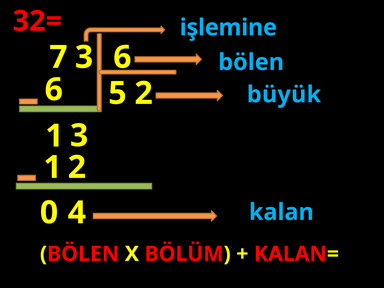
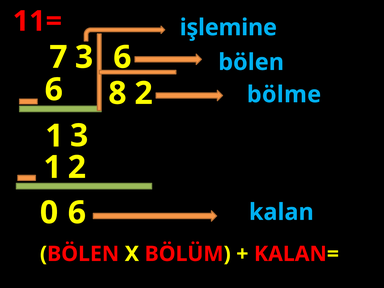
32=: 32= -> 11= (37, 21)
5: 5 -> 8 (117, 93)
büyük: büyük -> bölme (284, 95)
0 4: 4 -> 6 (77, 213)
